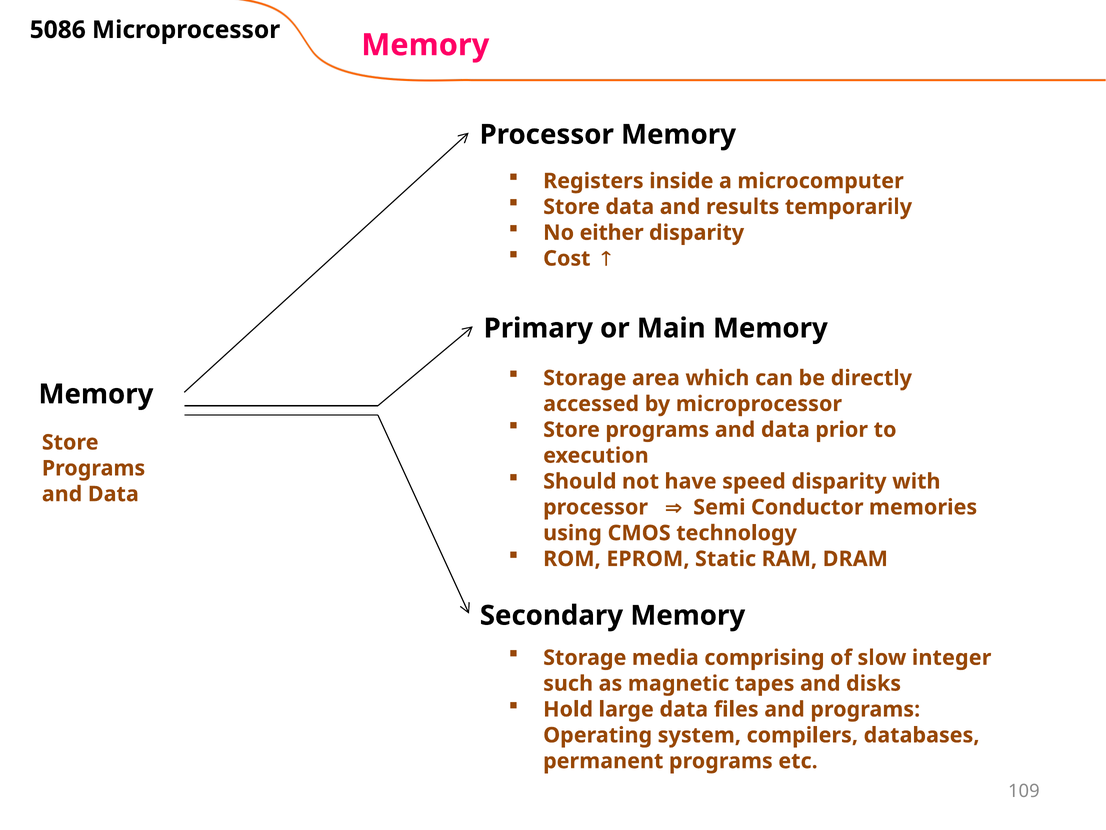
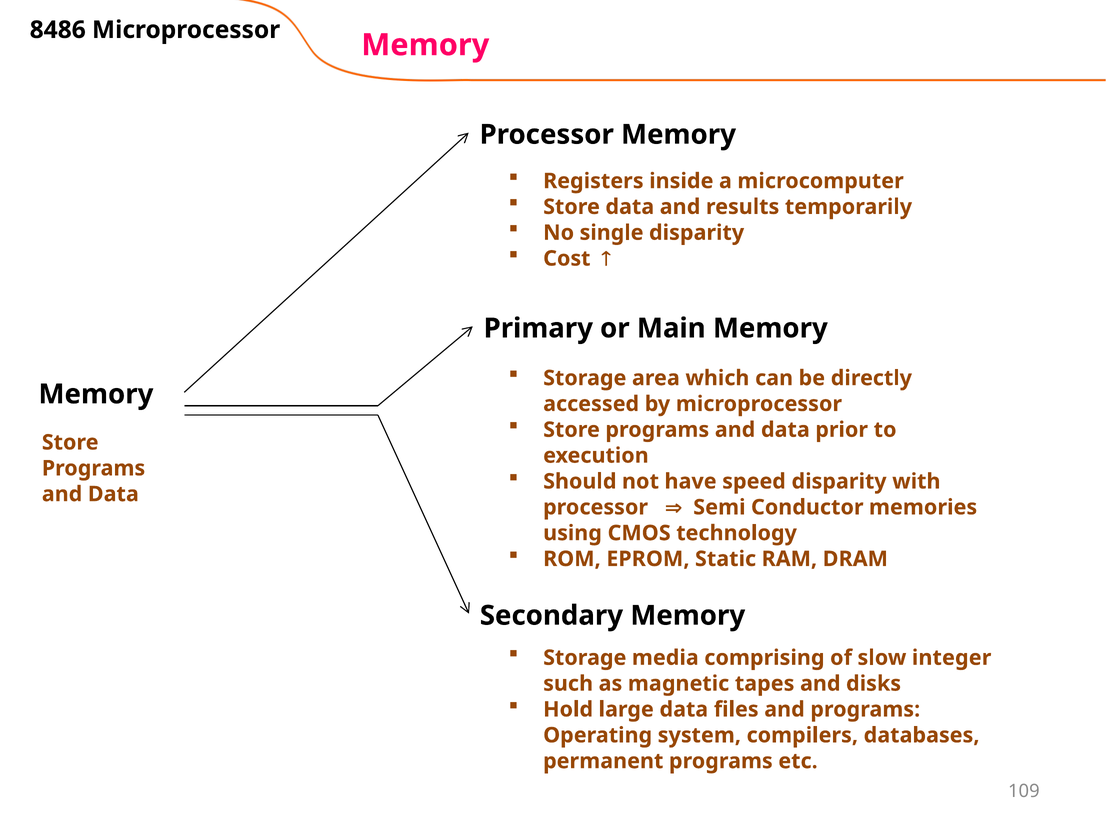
5086: 5086 -> 8486 (58, 30)
either: either -> single (612, 233)
